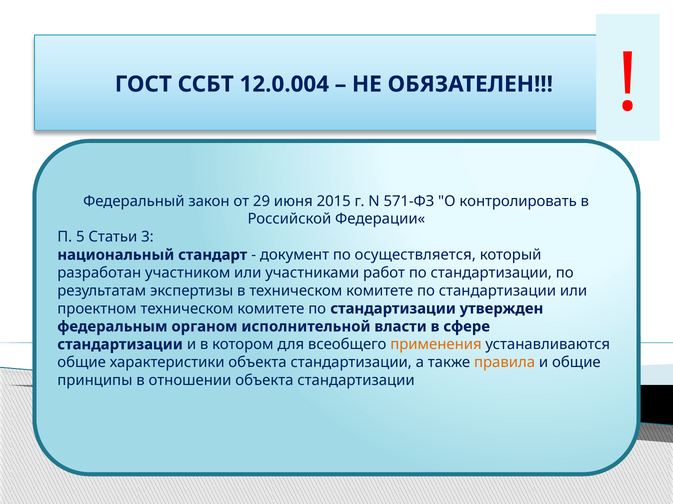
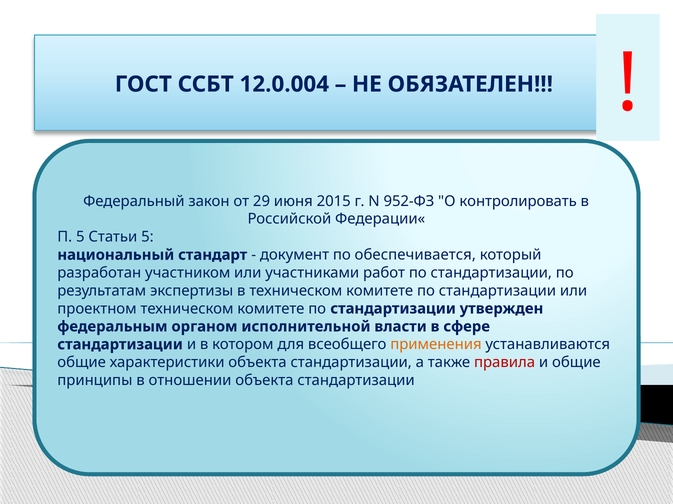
571-ФЗ: 571-ФЗ -> 952-ФЗ (409, 201)
Статьи 3: 3 -> 5 (147, 237)
осуществляется: осуществляется -> обеспечивается (415, 255)
правила colour: orange -> red (505, 363)
